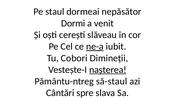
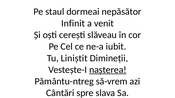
Dormi: Dormi -> Infinit (73, 23)
ne-a underline: present -> none (95, 47)
Cobori: Cobori -> Liniștit (74, 58)
să-staul: să-staul -> să-vrem (112, 82)
